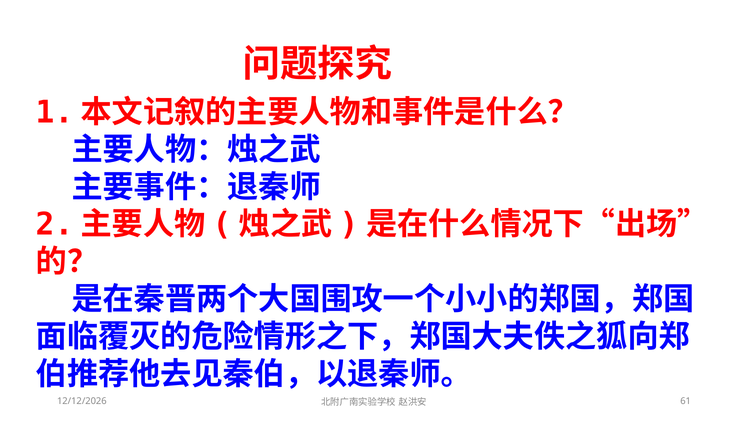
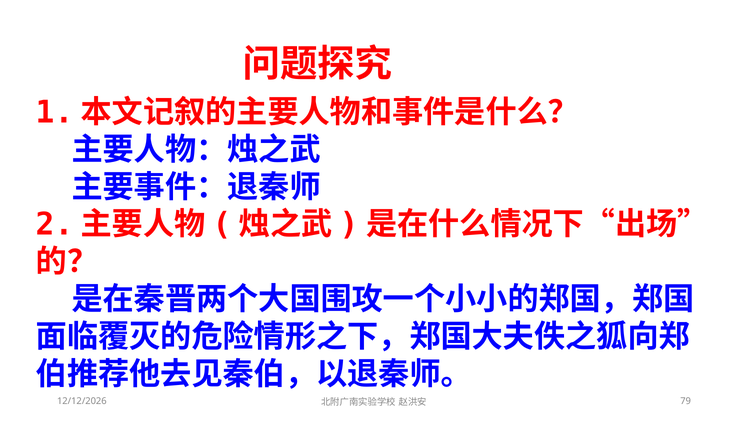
61: 61 -> 79 (686, 401)
